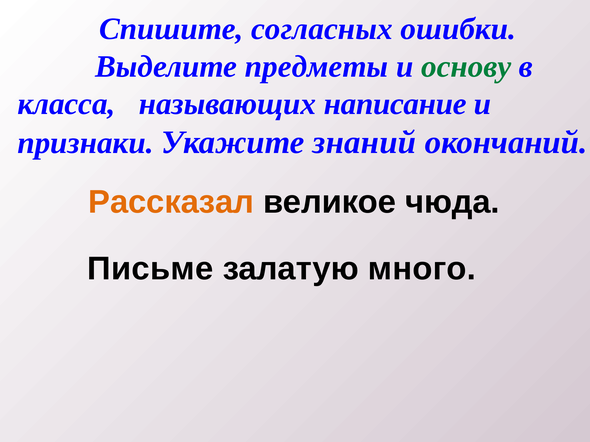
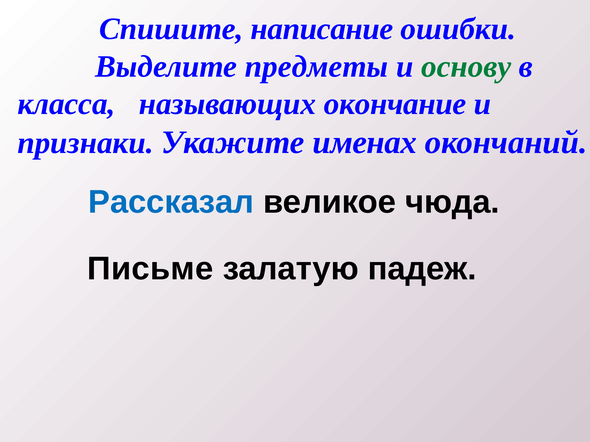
согласных: согласных -> написание (322, 29)
написание: написание -> окончание (395, 104)
знаний: знаний -> именах (365, 142)
Рассказал colour: orange -> blue (171, 202)
много: много -> падеж (422, 269)
